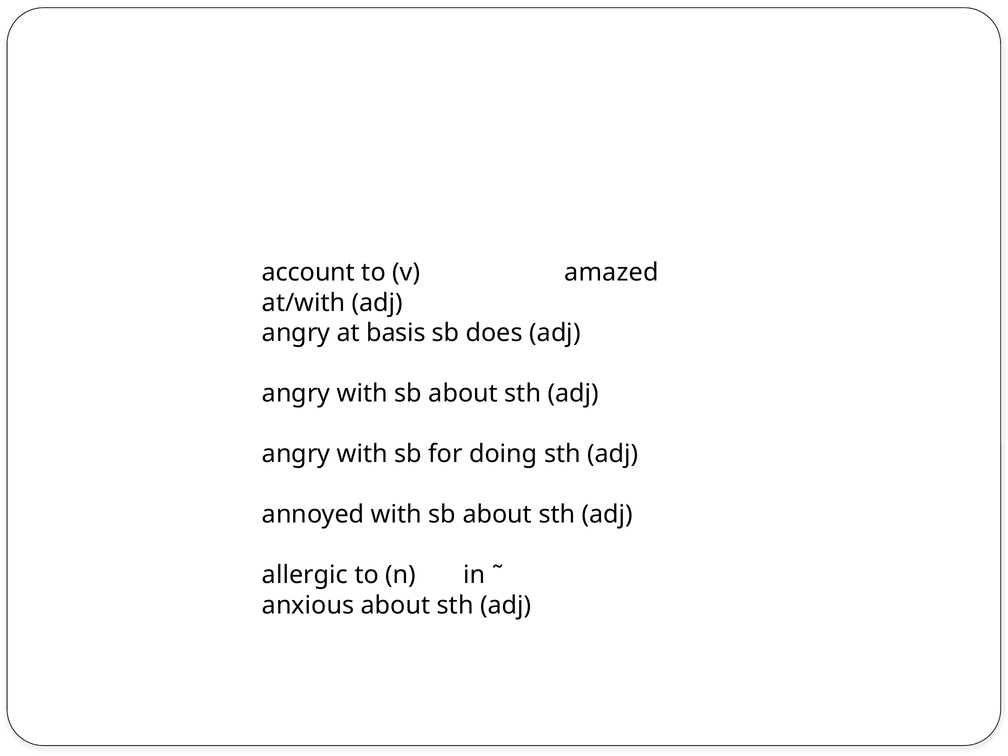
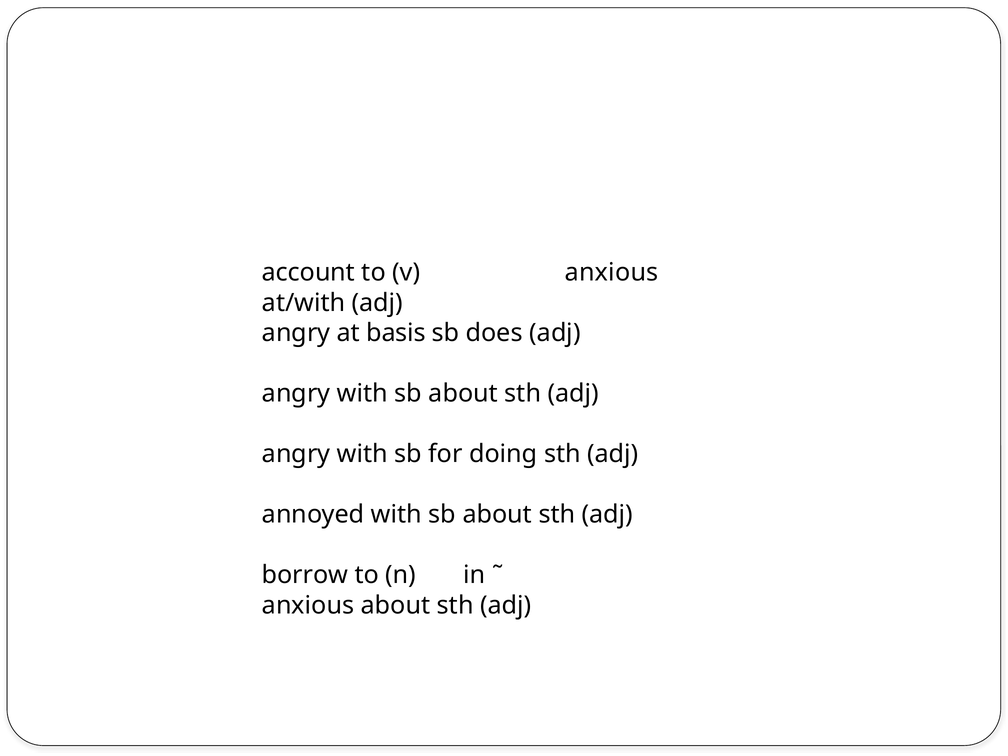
v amazed: amazed -> anxious (612, 273)
allergic: allergic -> borrow (305, 575)
